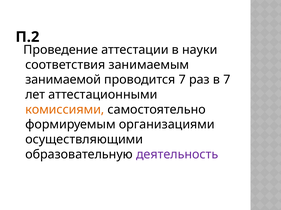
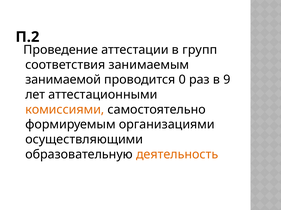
науки: науки -> групп (200, 50)
проводится 7: 7 -> 0 (182, 80)
в 7: 7 -> 9 (227, 80)
деятельность colour: purple -> orange (177, 155)
